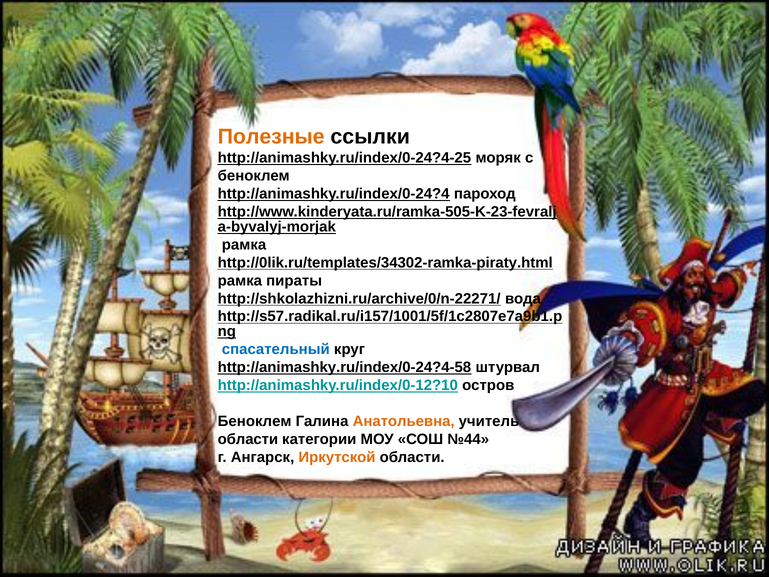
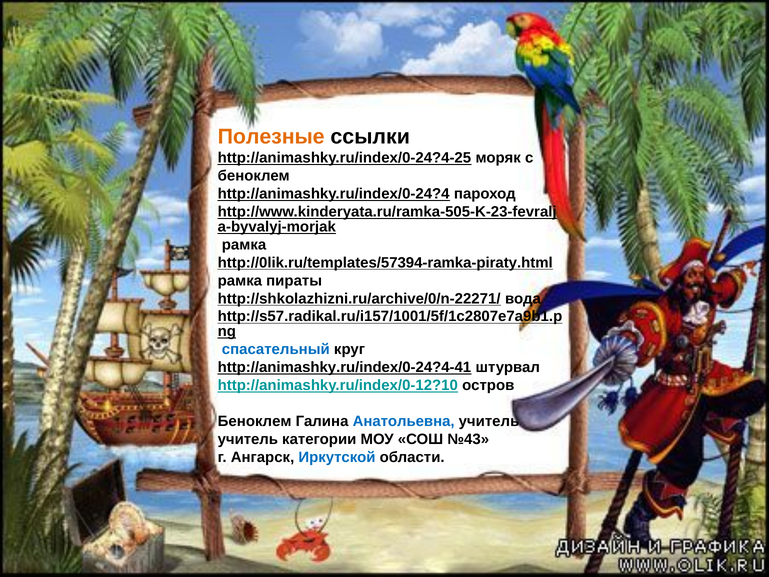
http://0lik.ru/templates/34302-ramka-piraty.html: http://0lik.ru/templates/34302-ramka-piraty.html -> http://0lik.ru/templates/57394-ramka-piraty.html (385, 263)
http://animashky.ru/index/0-24?4-58: http://animashky.ru/index/0-24?4-58 -> http://animashky.ru/index/0-24?4-41 (344, 367)
Анатольевна colour: orange -> blue (404, 421)
области: области -> учитель (248, 439)
№44: №44 -> №43 (468, 439)
Иркутской colour: orange -> blue (337, 457)
